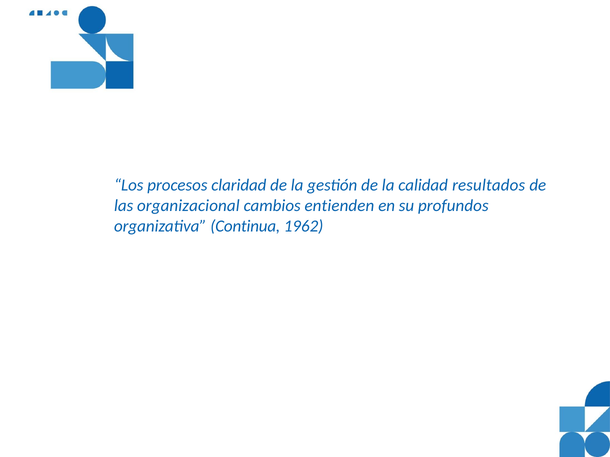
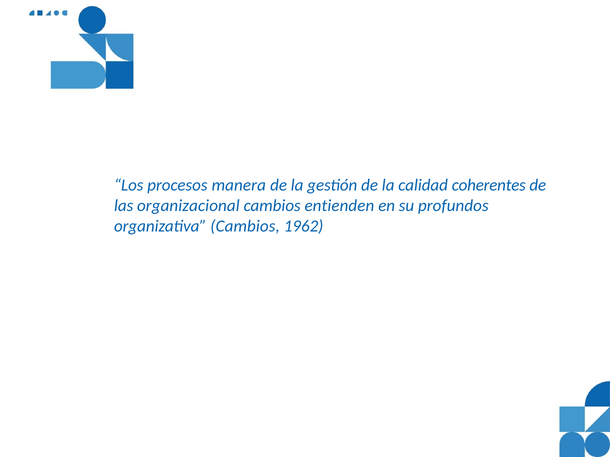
claridad: claridad -> manera (239, 185)
resultados: resultados -> coherentes (489, 185)
organizativa Continua: Continua -> Cambios (245, 226)
